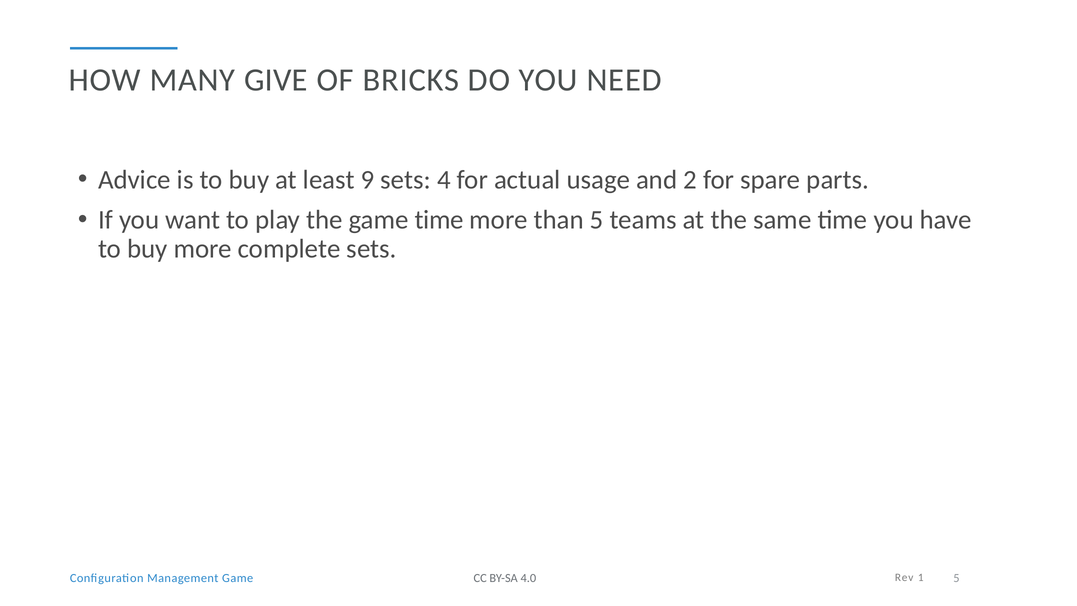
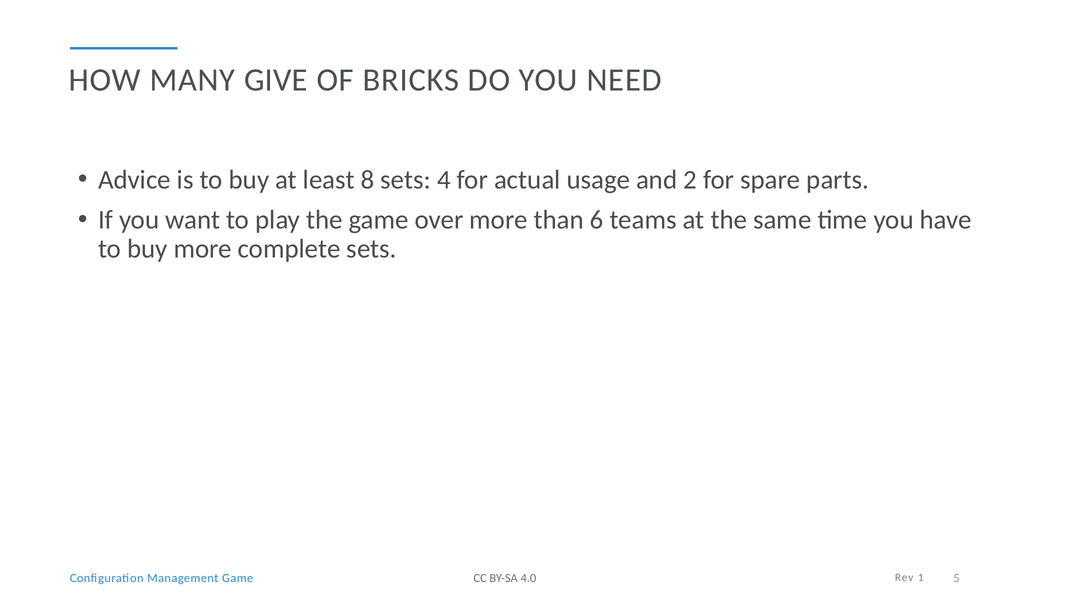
9: 9 -> 8 (367, 180)
game time: time -> over (439, 220)
than 5: 5 -> 6 (597, 220)
